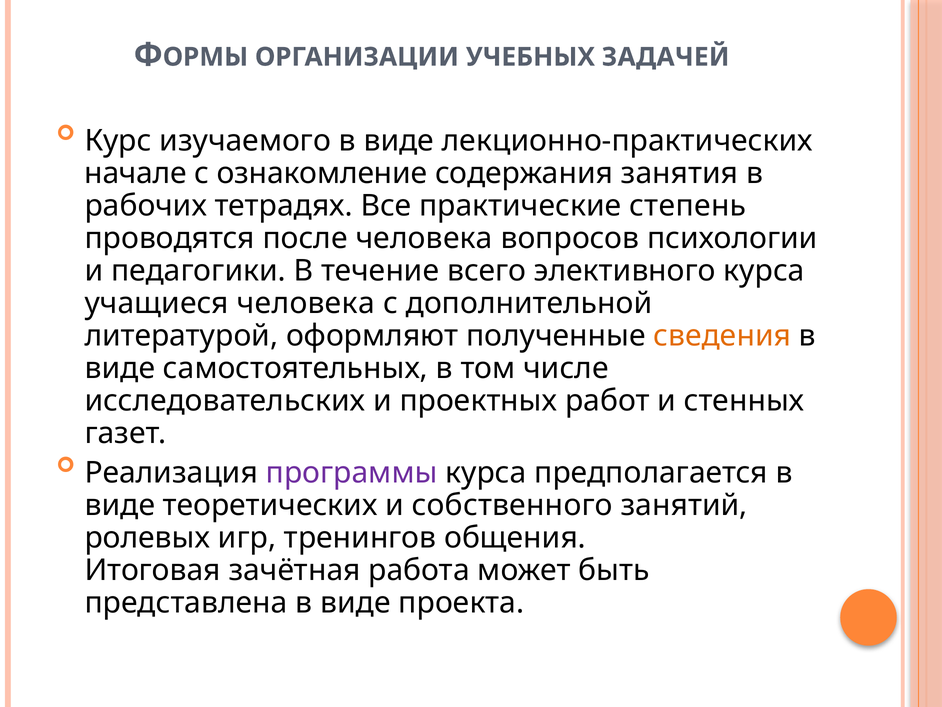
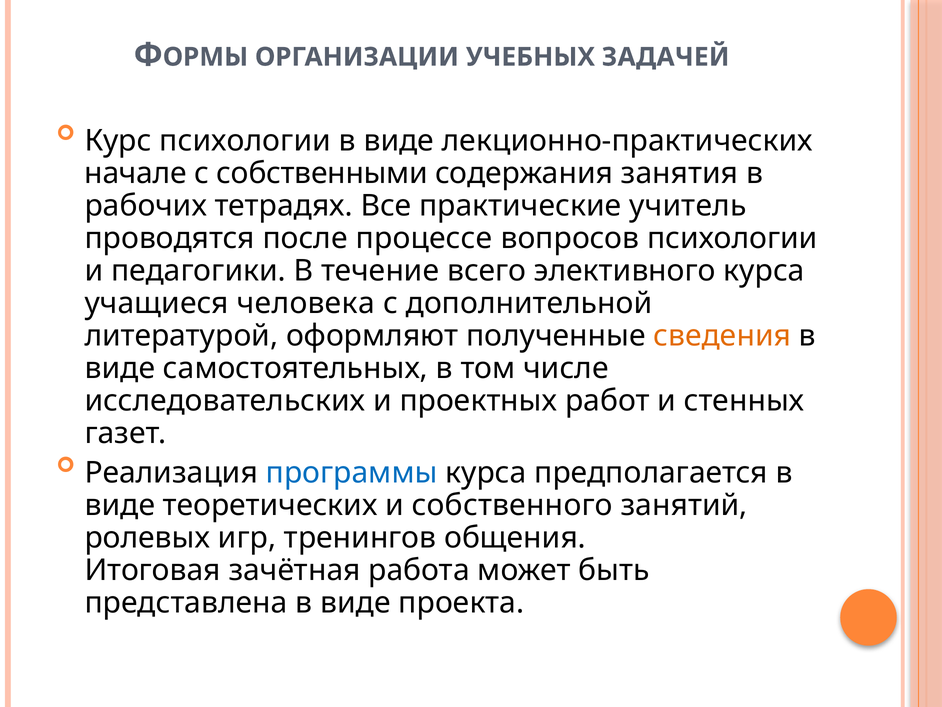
Курс изучаемого: изучаемого -> психологии (245, 141)
ознакомление: ознакомление -> собственными (322, 173)
степень: степень -> учитель (688, 206)
после человека: человека -> процессе (424, 238)
программы colour: purple -> blue (352, 473)
